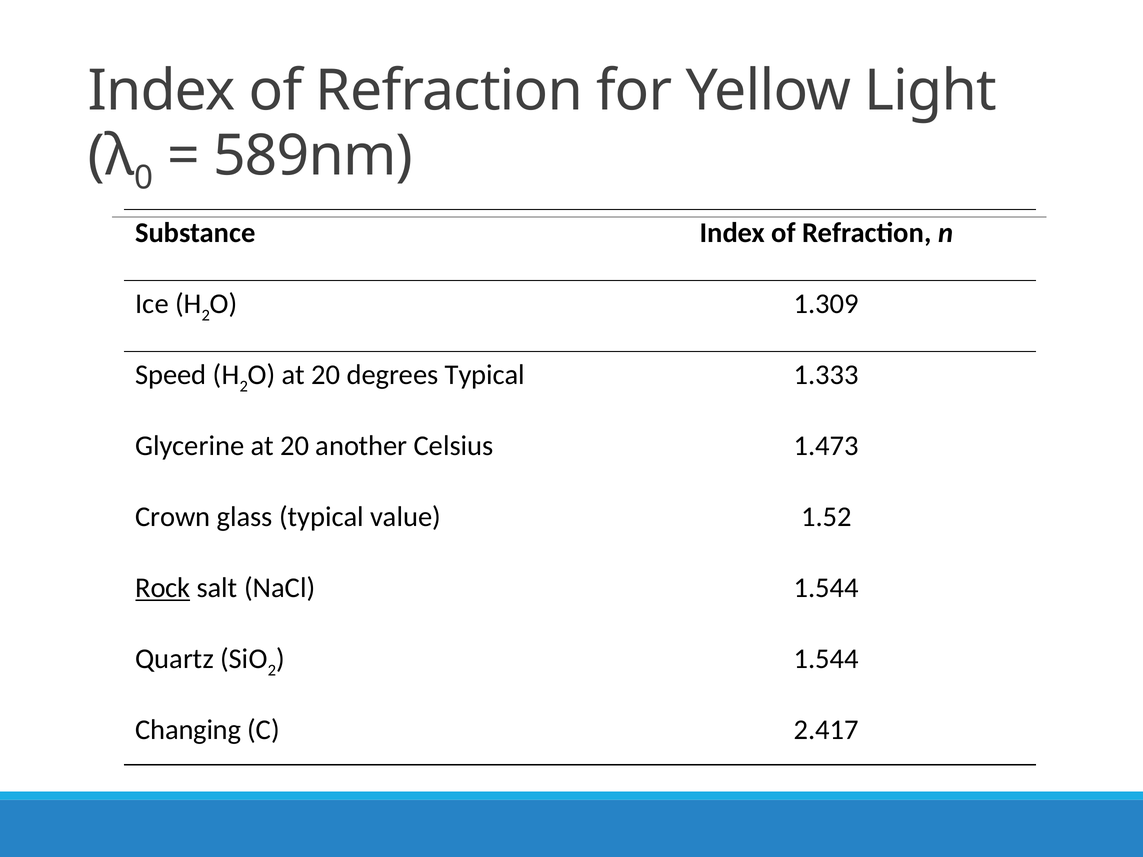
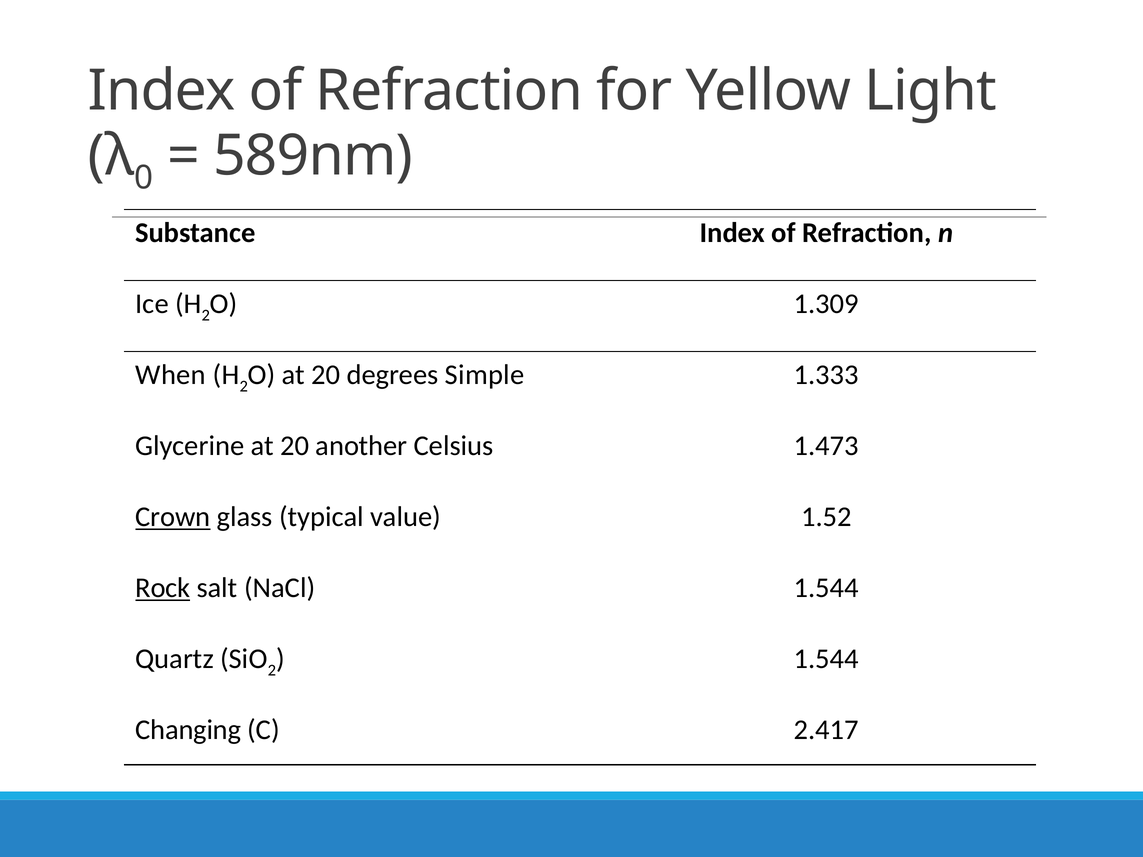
Speed: Speed -> When (171, 375)
degrees Typical: Typical -> Simple (485, 375)
Crown underline: none -> present (173, 517)
